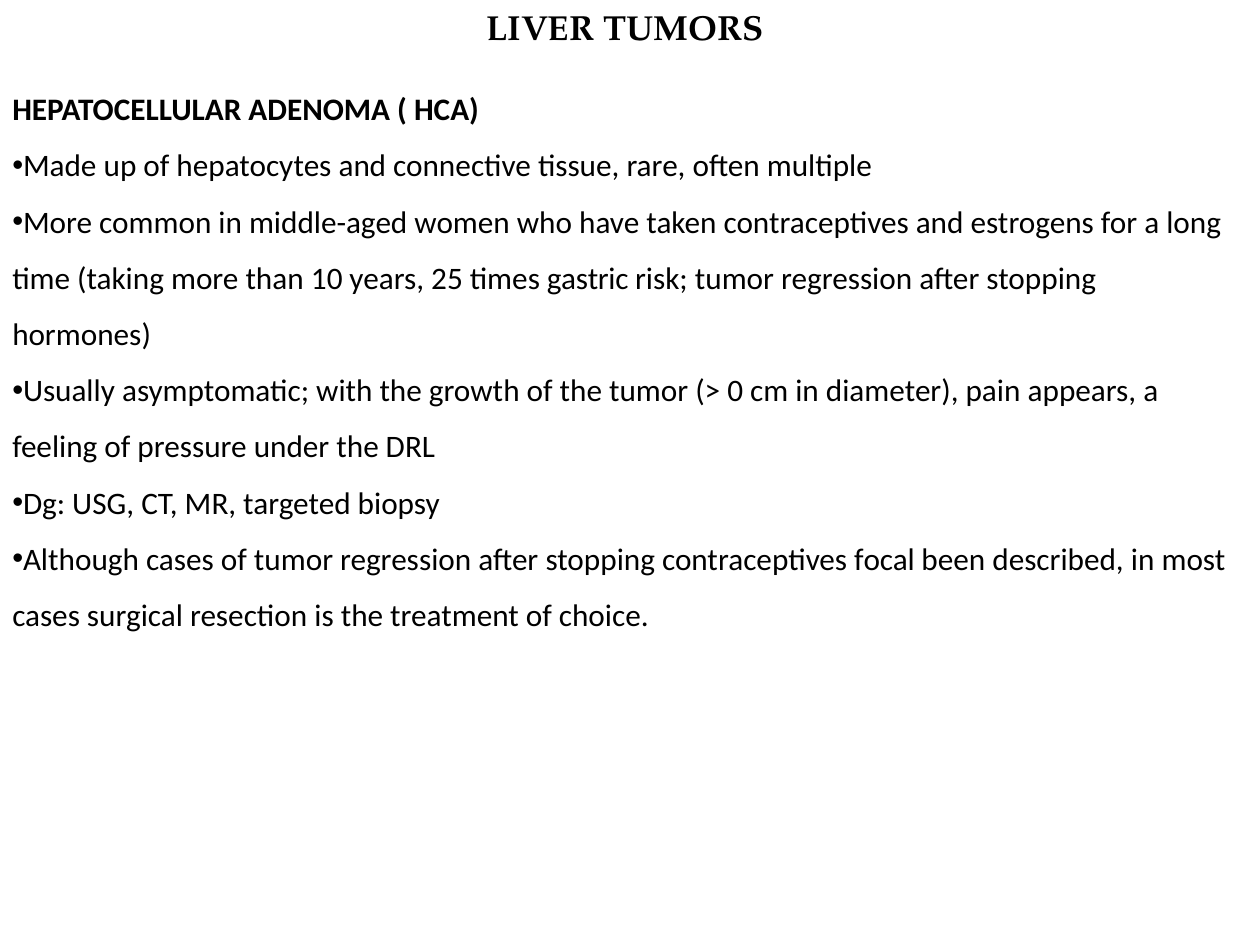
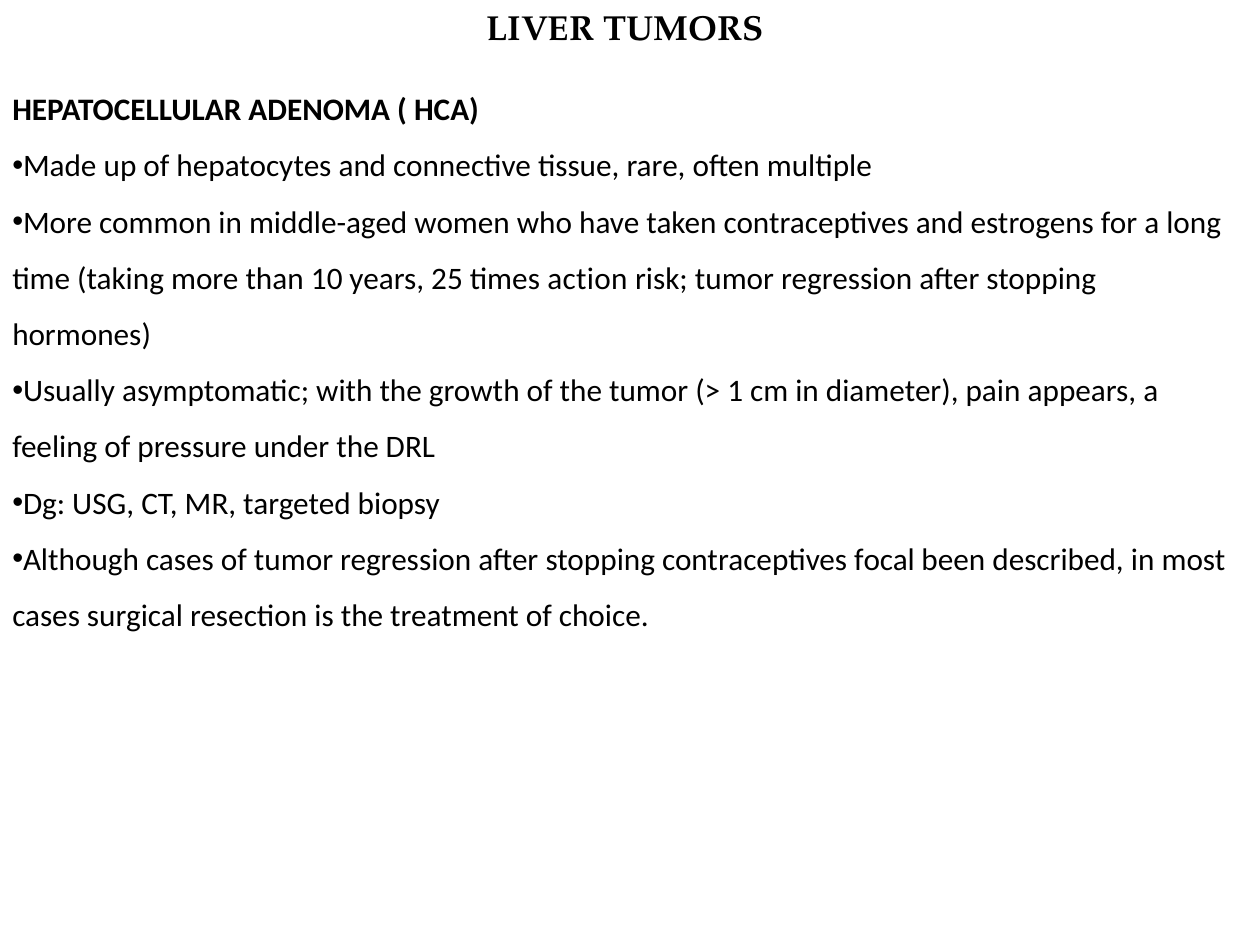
gastric: gastric -> action (587, 279)
0: 0 -> 1 (735, 392)
